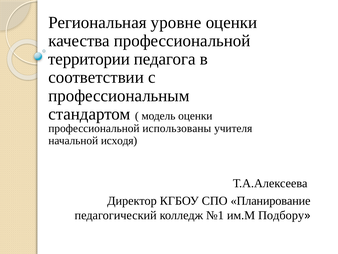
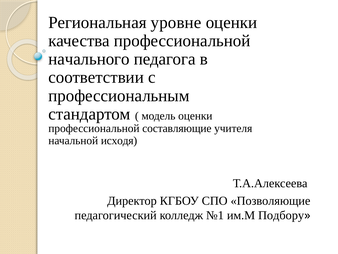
территории: территории -> начального (89, 59)
использованы: использованы -> составляющие (177, 128)
Планирование: Планирование -> Позволяющие (270, 200)
